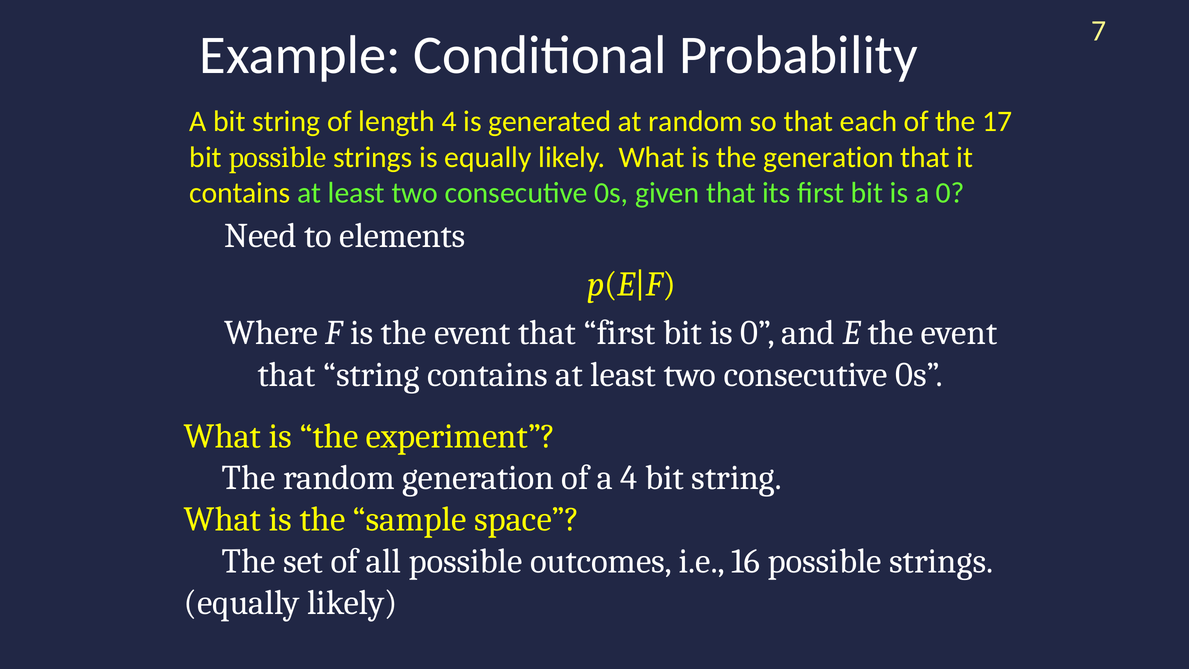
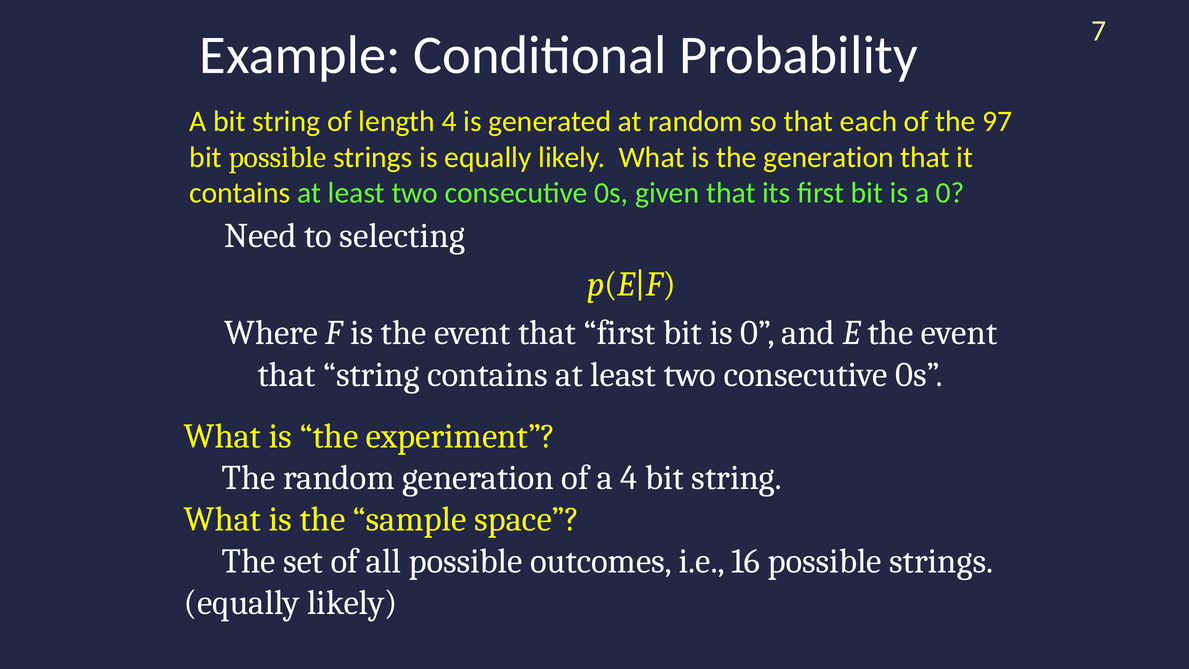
17: 17 -> 97 (997, 122)
elements: elements -> selecting (402, 236)
